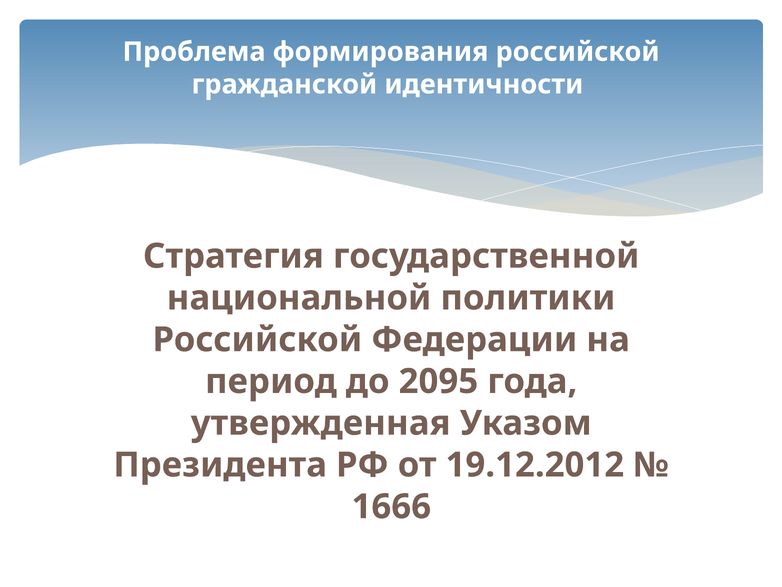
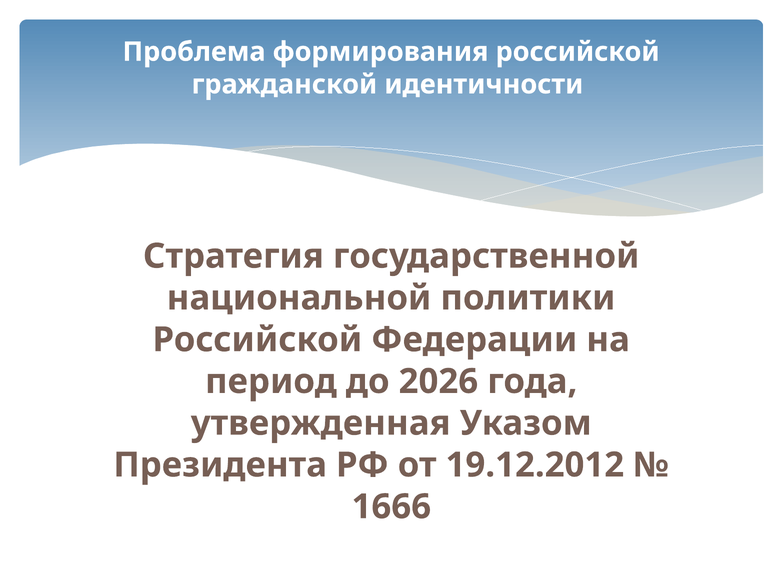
2095: 2095 -> 2026 (438, 381)
